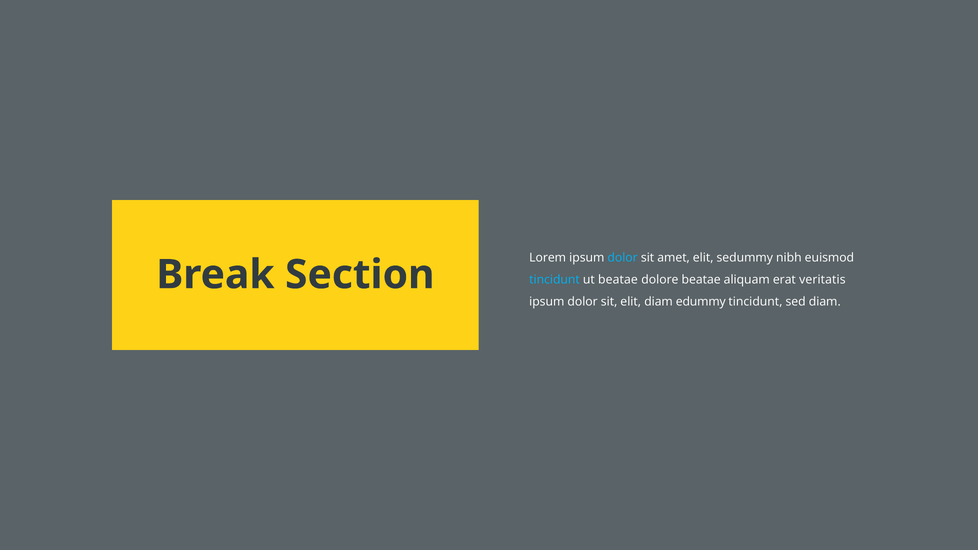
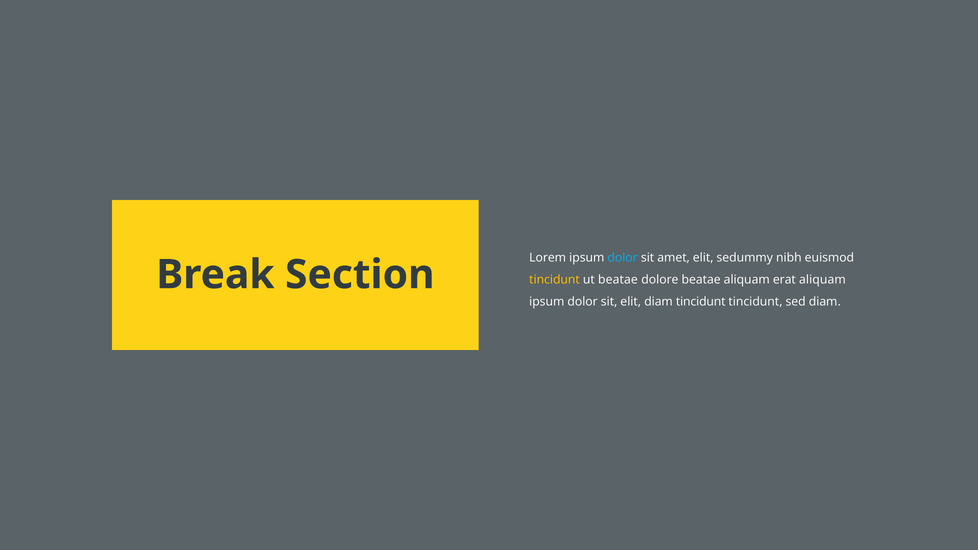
tincidunt colour: light blue -> yellow (555, 280)
erat veritatis: veritatis -> aliquam (822, 280)
diam edummy: edummy -> tincidunt (701, 302)
